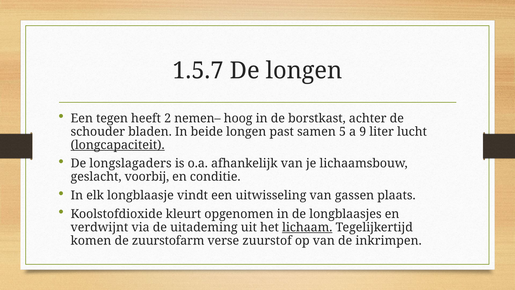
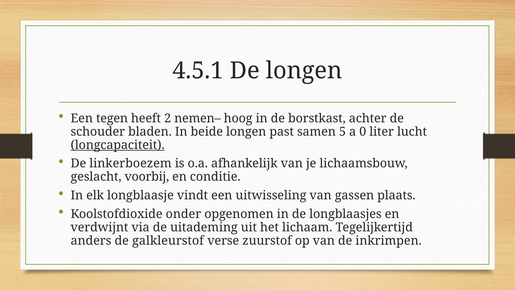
1.5.7: 1.5.7 -> 4.5.1 (198, 71)
9: 9 -> 0 (363, 132)
longslagaders: longslagaders -> linkerboezem (131, 163)
kleurt: kleurt -> onder (183, 214)
lichaam underline: present -> none (307, 227)
komen: komen -> anders (91, 240)
zuurstofarm: zuurstofarm -> galkleurstof (168, 240)
